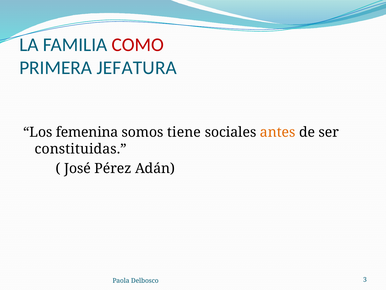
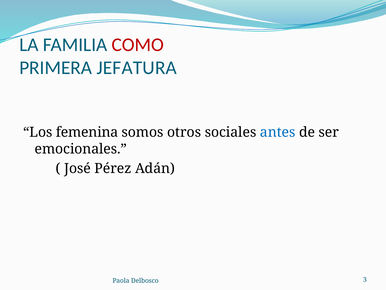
tiene: tiene -> otros (184, 132)
antes colour: orange -> blue (278, 132)
constituidas: constituidas -> emocionales (81, 149)
